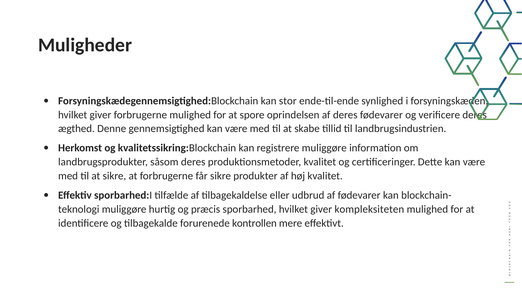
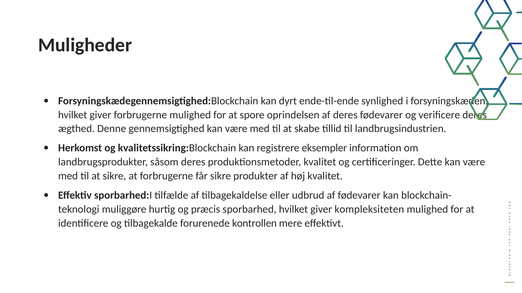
stor: stor -> dyrt (288, 101)
registrere muliggøre: muliggøre -> eksempler (324, 148)
